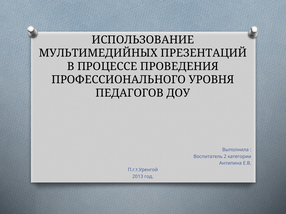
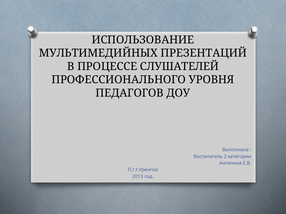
ПРОВЕДЕНИЯ: ПРОВЕДЕНИЯ -> СЛУШАТЕЛЕЙ (179, 67)
